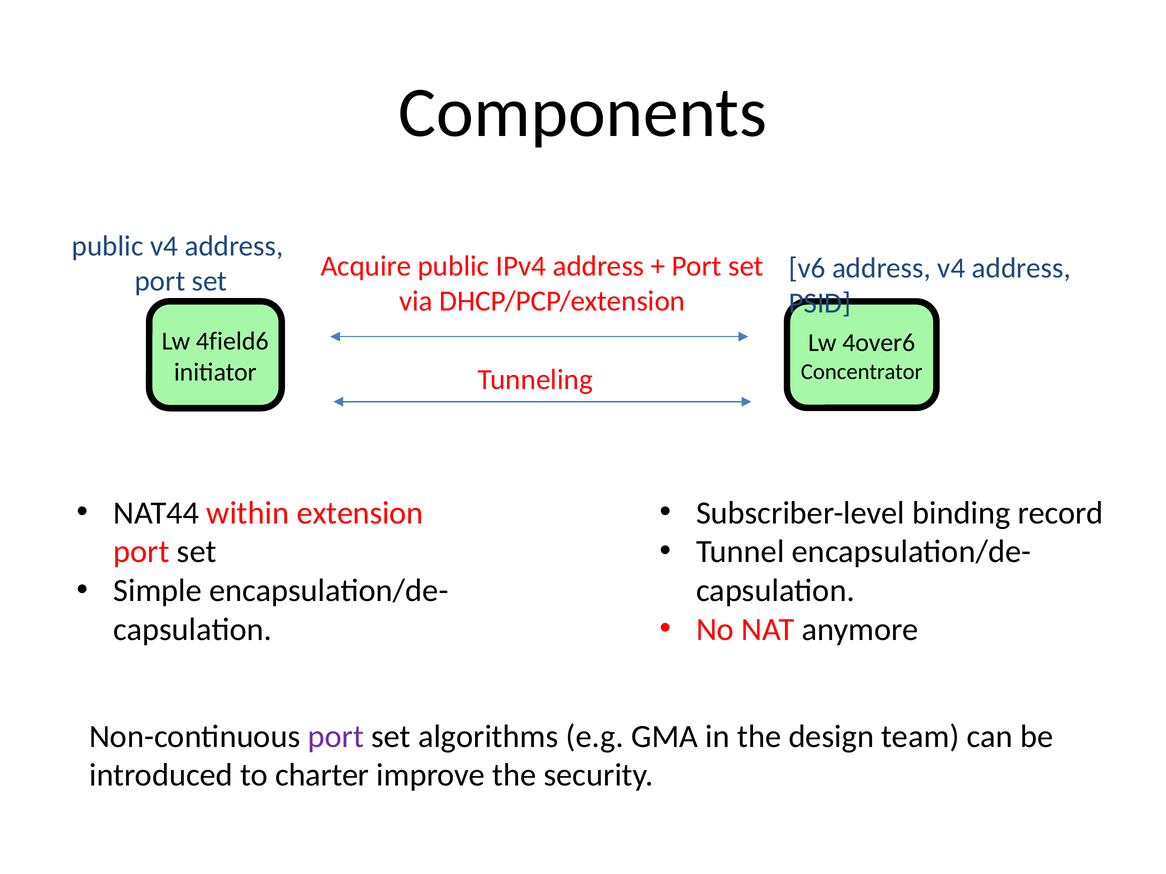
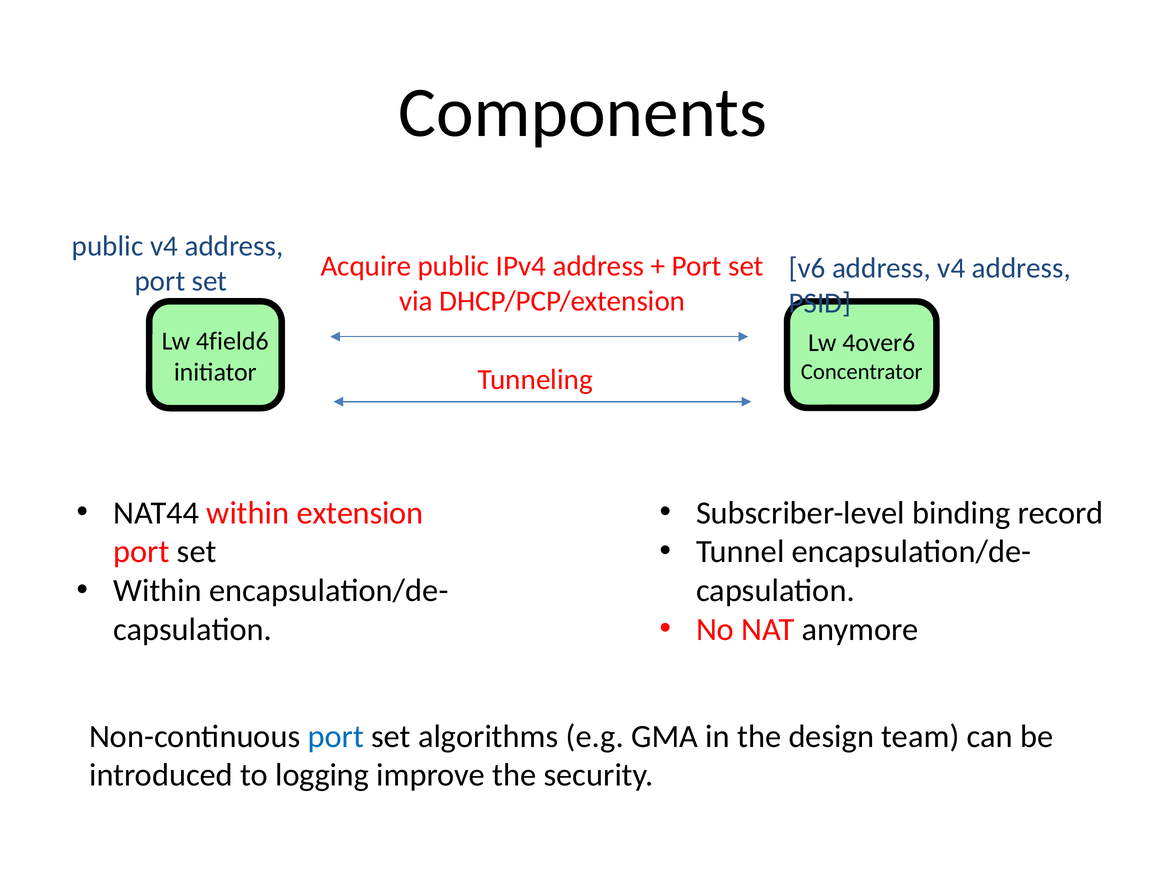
Simple: Simple -> Within (158, 591)
port colour: purple -> blue (336, 737)
charter: charter -> logging (322, 776)
